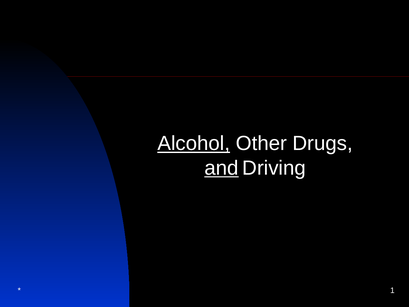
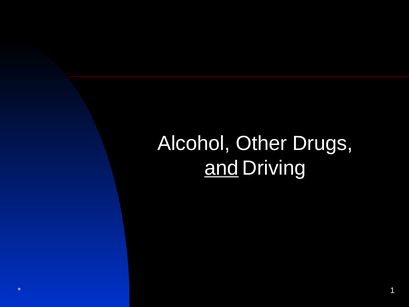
Alcohol underline: present -> none (194, 143)
